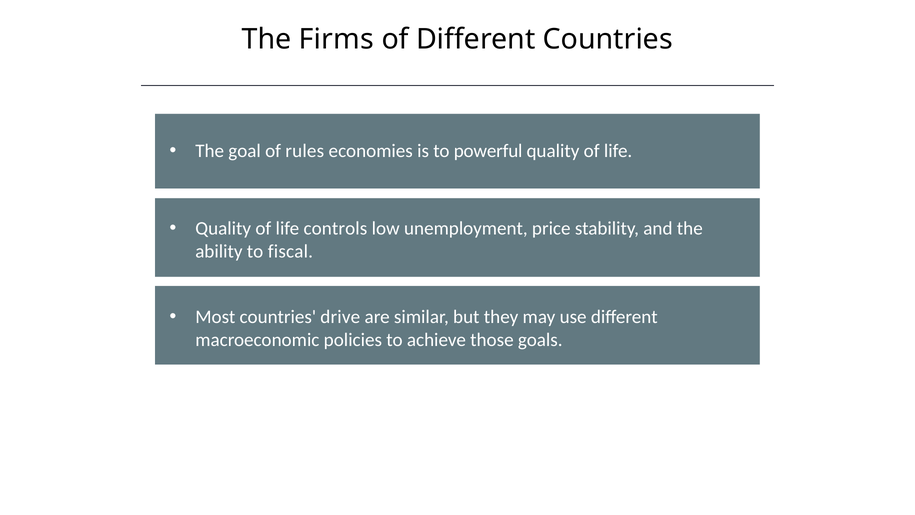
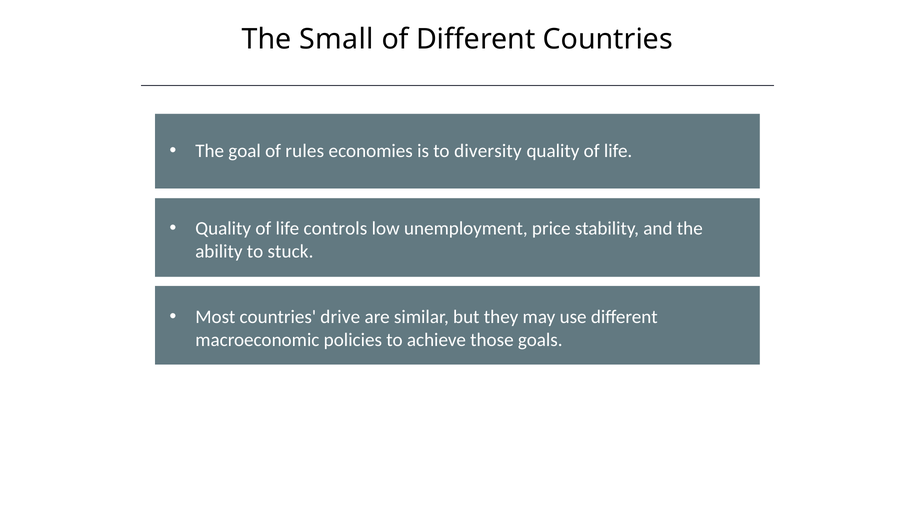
Firms: Firms -> Small (336, 39)
powerful: powerful -> diversity (488, 151)
fiscal: fiscal -> stuck (290, 251)
